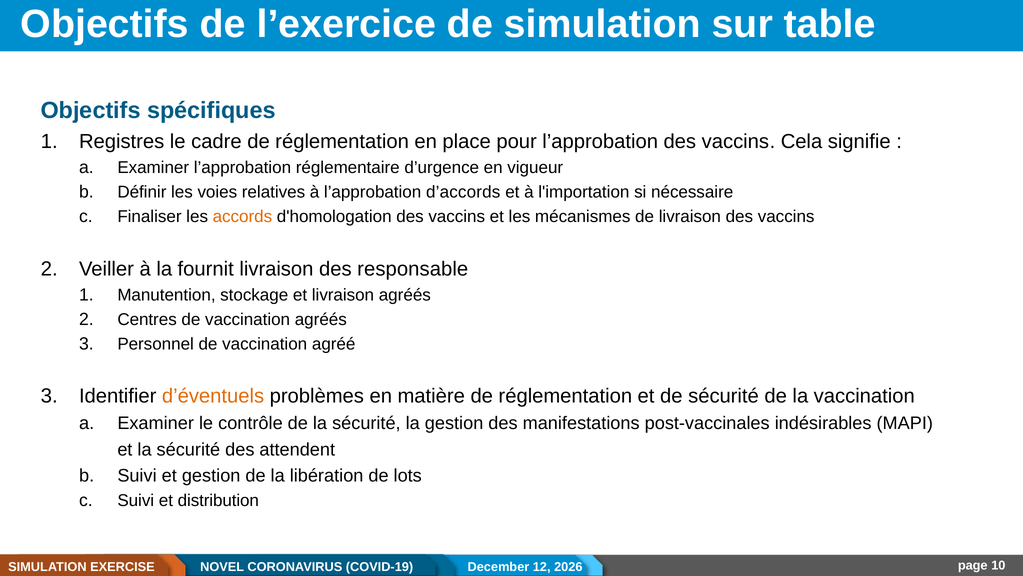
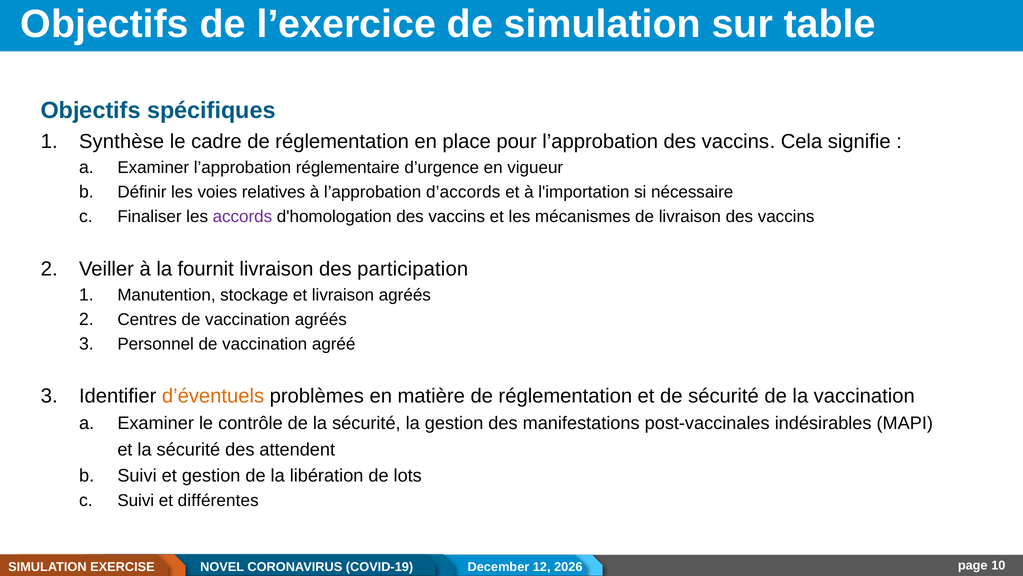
Registres: Registres -> Synthèse (122, 141)
accords colour: orange -> purple (242, 217)
responsable: responsable -> participation (413, 269)
distribution: distribution -> différentes (218, 500)
